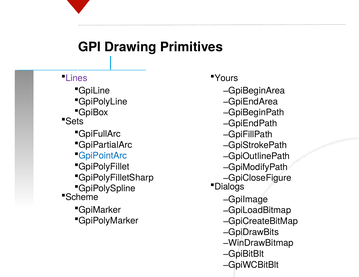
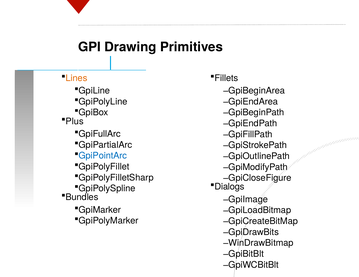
Lines colour: purple -> orange (76, 78)
Yours: Yours -> Fillets (226, 78)
Sets: Sets -> Plus (75, 121)
Scheme: Scheme -> Bundles (82, 197)
